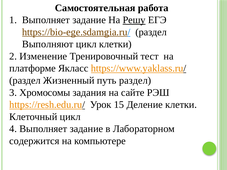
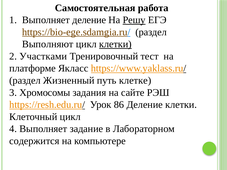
задание: задание -> деление (89, 20)
клетки underline: none -> present (115, 44)
Изменение: Изменение -> Участками (43, 56)
путь раздел: раздел -> клетке (135, 81)
15: 15 -> 86 (119, 105)
